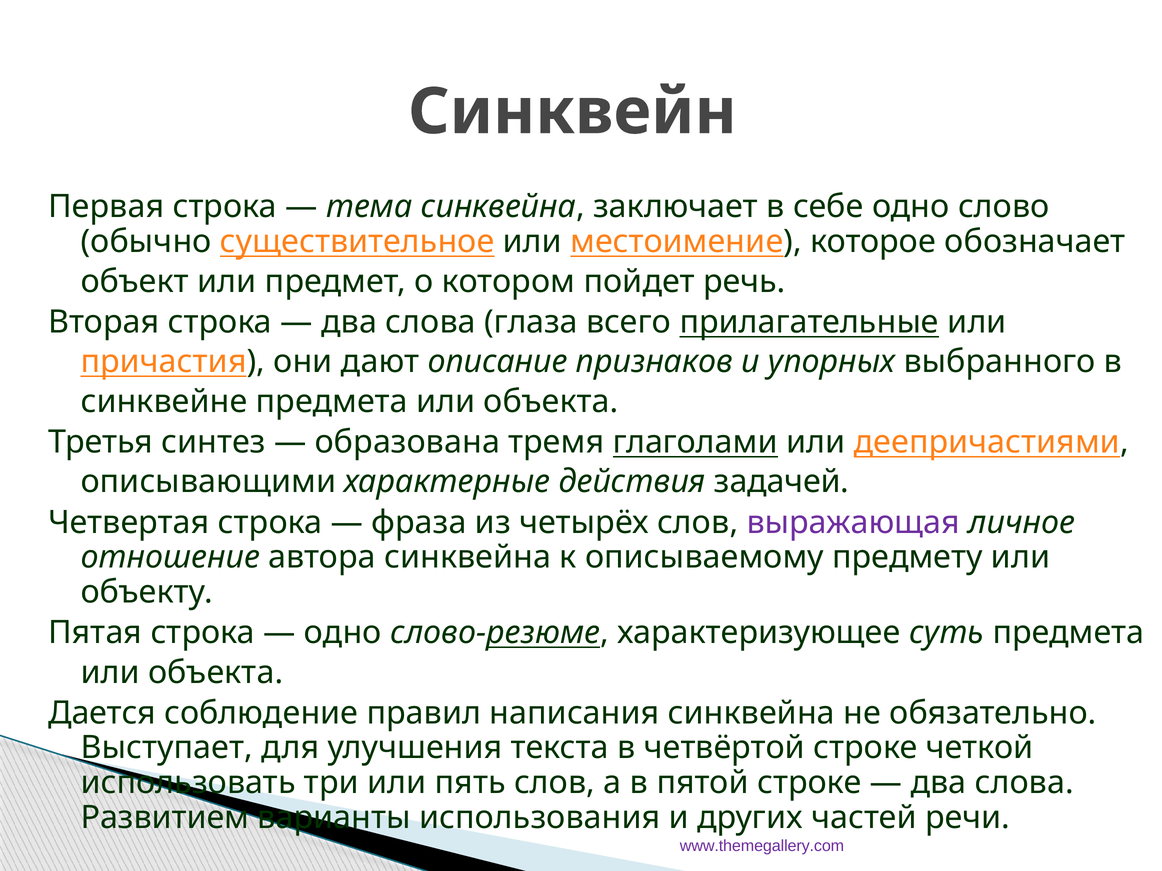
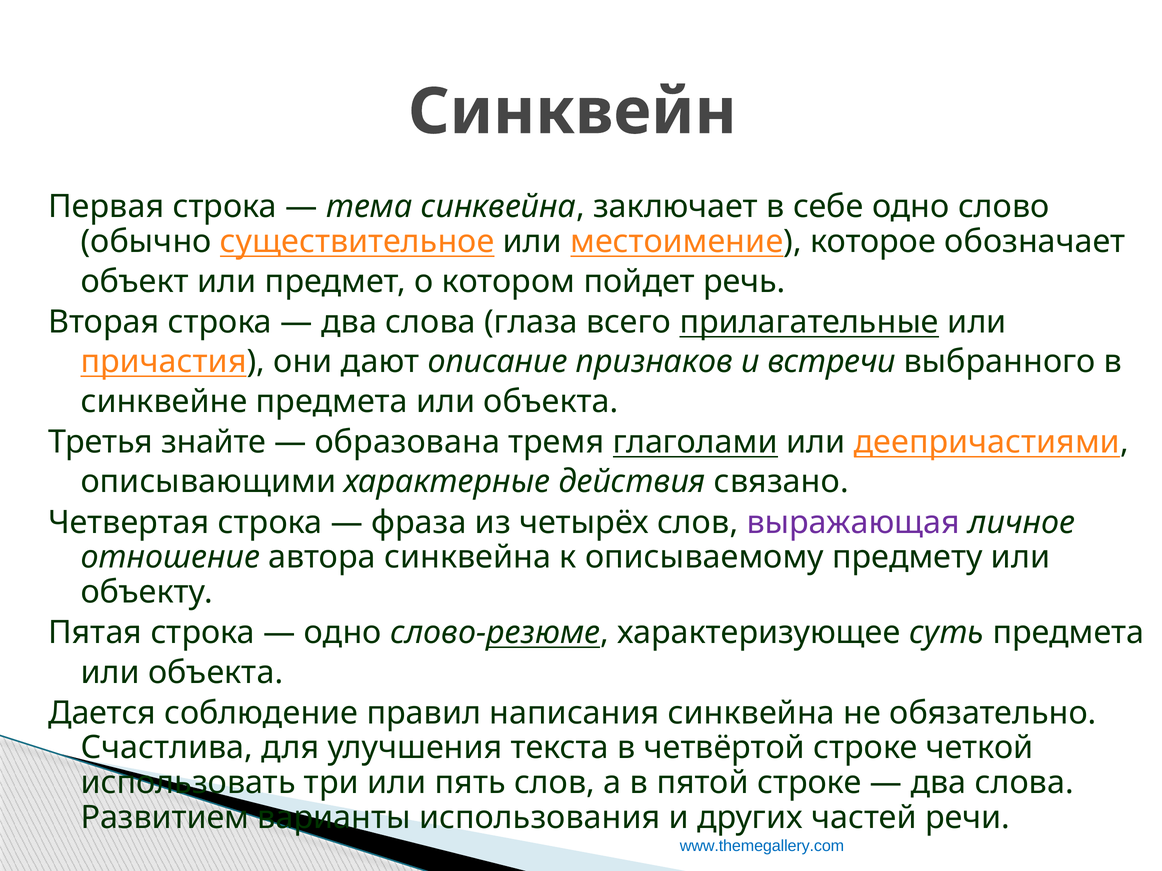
упорных: упорных -> встречи (832, 362)
синтез: синтез -> знайте (214, 442)
задачей: задачей -> связано (781, 482)
Выступает: Выступает -> Счастлива (167, 748)
www.themegallery.com colour: purple -> blue (762, 846)
